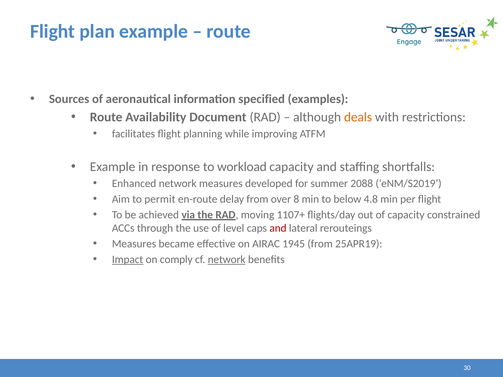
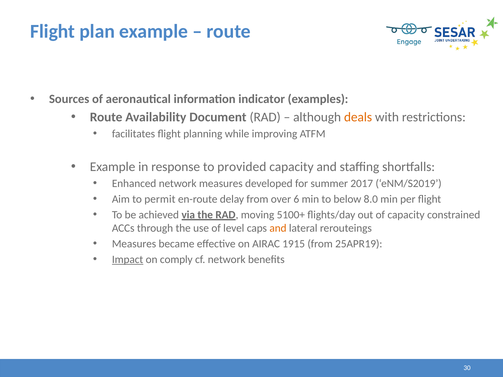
specified: specified -> indicator (262, 99)
workload: workload -> provided (242, 167)
2088: 2088 -> 2017 (362, 184)
8: 8 -> 6 (296, 199)
4.8: 4.8 -> 8.0 (371, 199)
1107+: 1107+ -> 5100+ (291, 215)
and colour: red -> orange (278, 228)
1945: 1945 -> 1915 (294, 244)
network underline: present -> none (227, 260)
